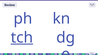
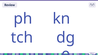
tch underline: present -> none (22, 38)
